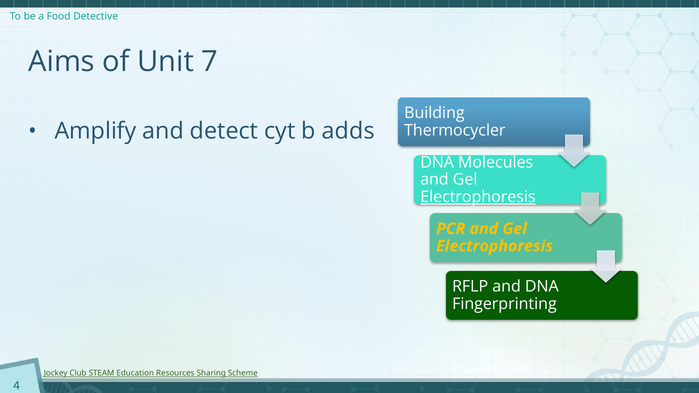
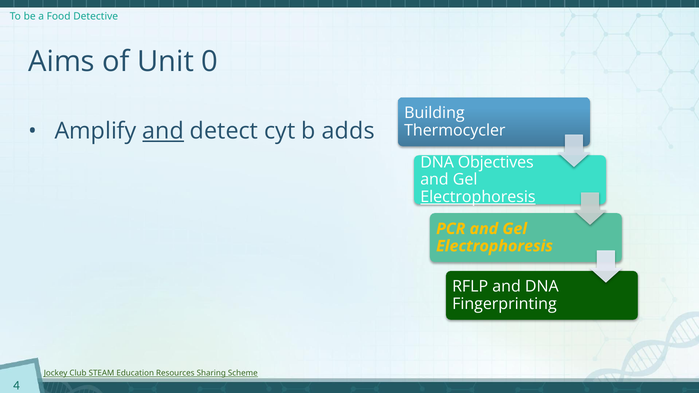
7: 7 -> 0 (210, 62)
and underline: none -> present (163, 131)
Molecules: Molecules -> Objectives (496, 162)
